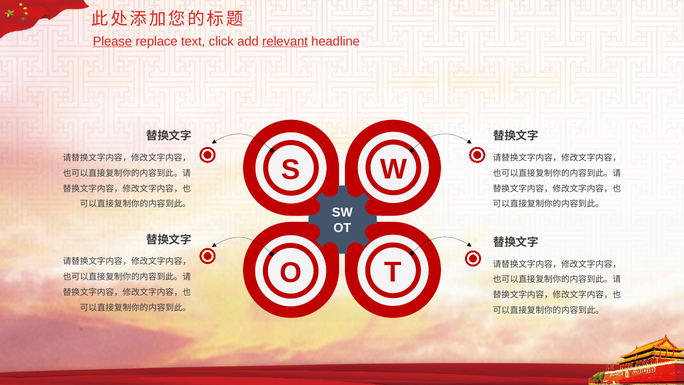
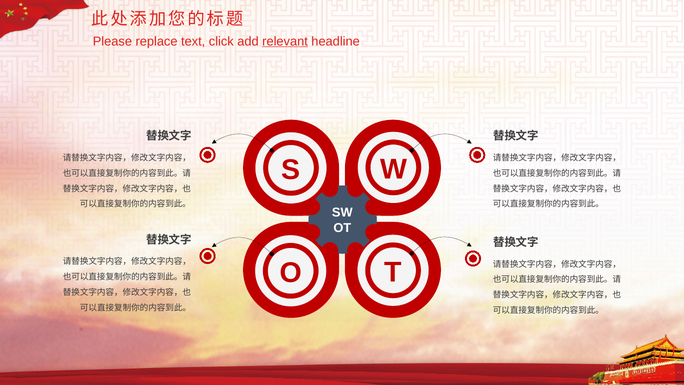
Please underline: present -> none (112, 41)
